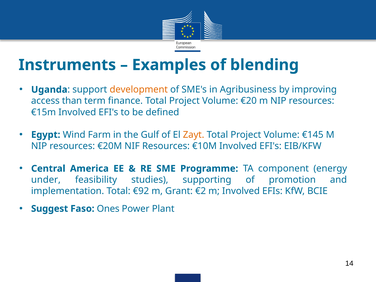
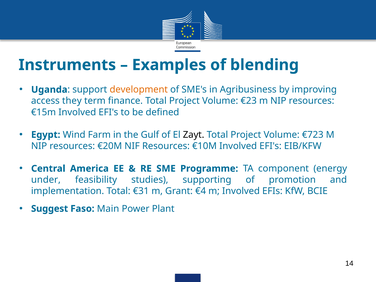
than: than -> they (72, 101)
€20: €20 -> €23 (249, 101)
Zayt colour: orange -> black (194, 135)
€145: €145 -> €723 (313, 135)
€92: €92 -> €31 (141, 191)
€2: €2 -> €4 (201, 191)
Ones: Ones -> Main (108, 209)
